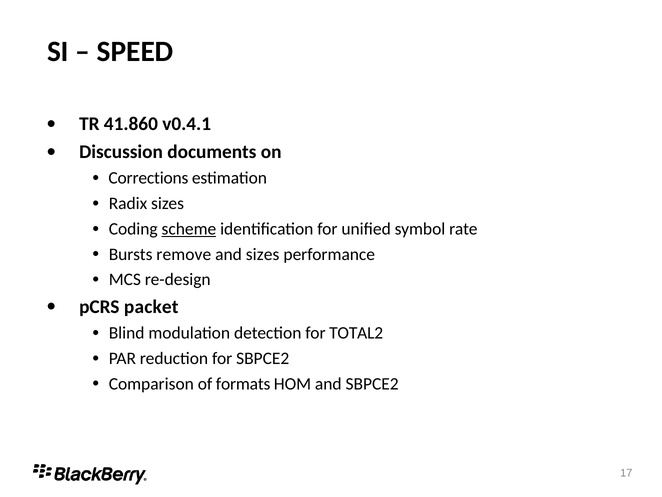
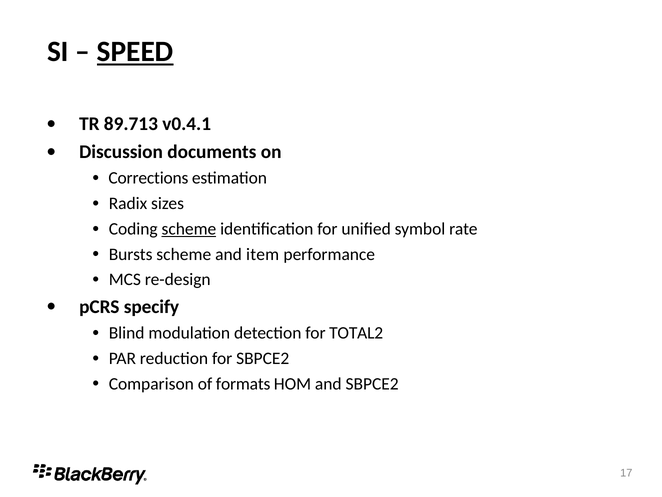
SPEED underline: none -> present (135, 52)
41.860: 41.860 -> 89.713 (131, 124)
Bursts remove: remove -> scheme (184, 254)
and sizes: sizes -> item (263, 254)
packet: packet -> specify (151, 306)
